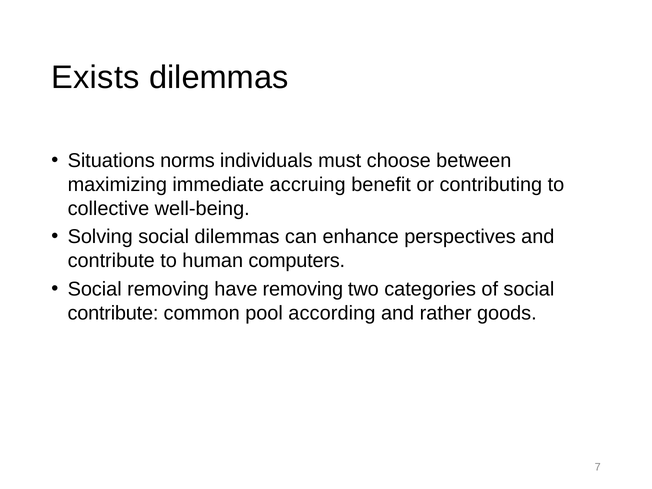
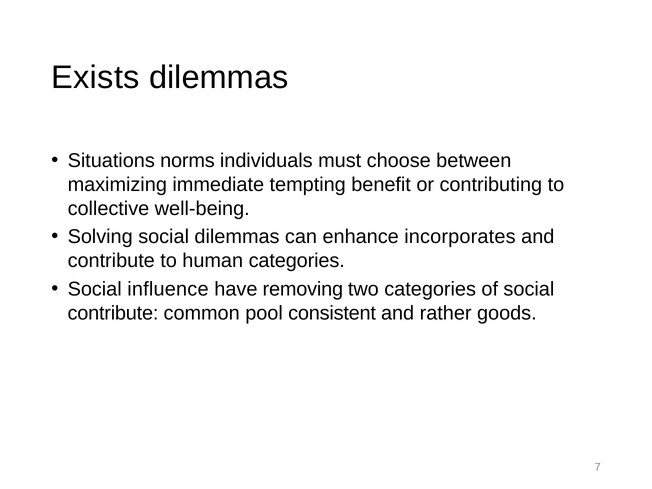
accruing: accruing -> tempting (308, 185)
perspectives: perspectives -> incorporates (460, 237)
human computers: computers -> categories (297, 261)
Social removing: removing -> influence (168, 289)
according: according -> consistent (332, 313)
